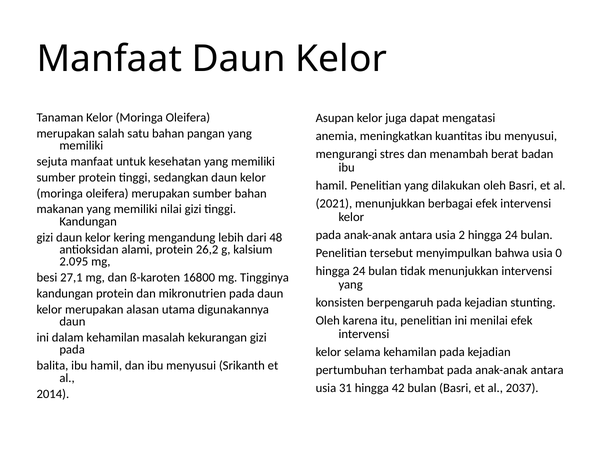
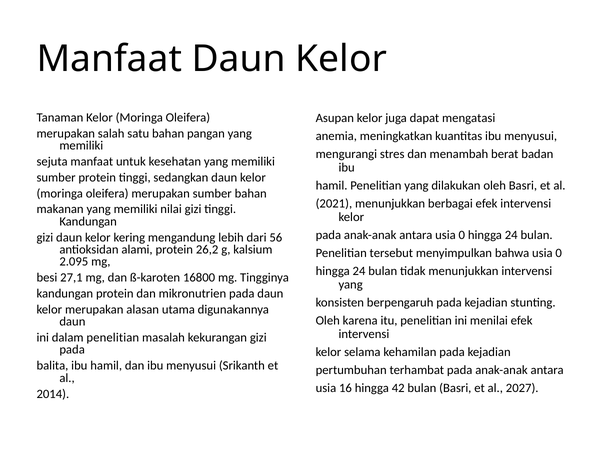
antara usia 2: 2 -> 0 (462, 235)
48: 48 -> 56 (276, 238)
dalam kehamilan: kehamilan -> penelitian (113, 338)
31: 31 -> 16 (346, 389)
2037: 2037 -> 2027 (522, 389)
